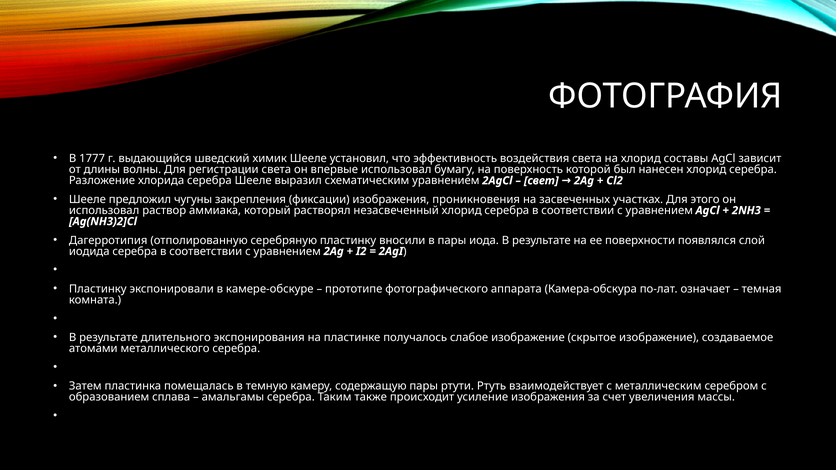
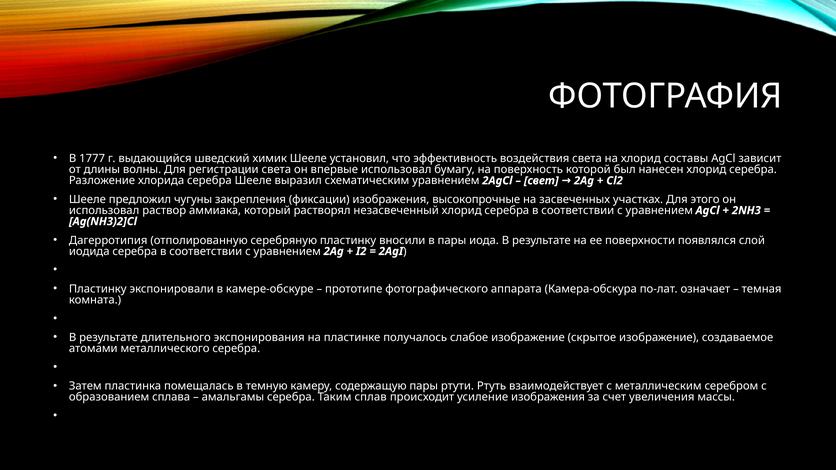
проникновения: проникновения -> высокопрочные (476, 200)
также: также -> сплав (371, 397)
